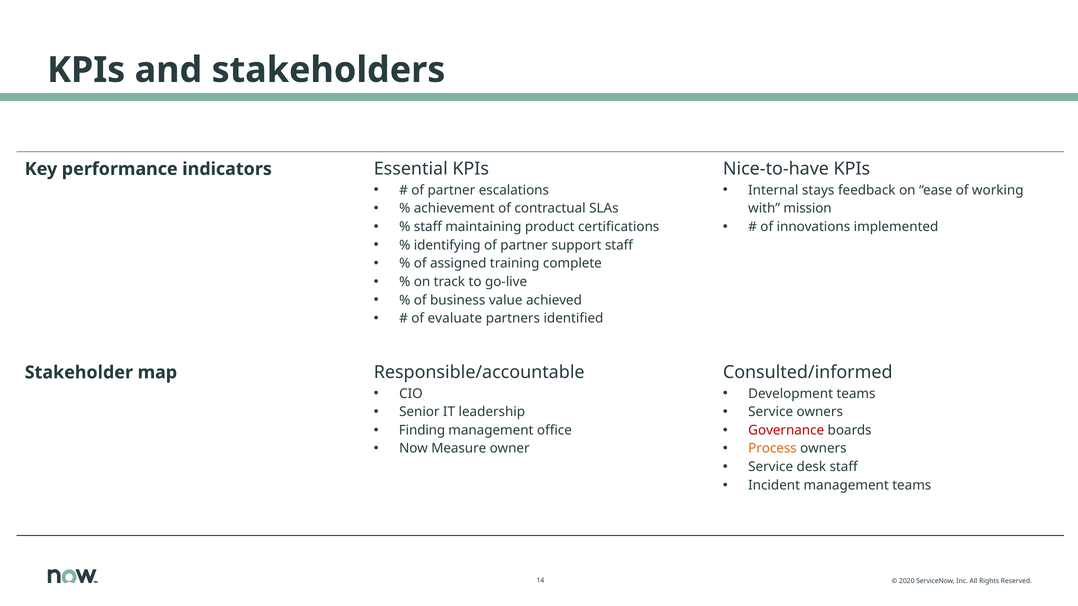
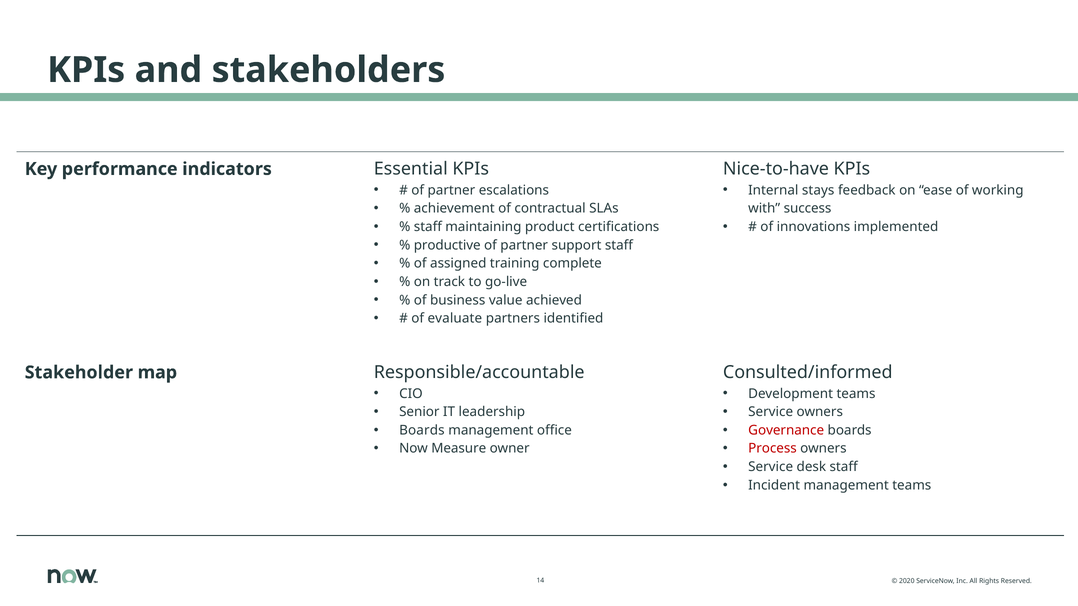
mission: mission -> success (808, 209)
identifying: identifying -> productive (447, 245)
Finding: Finding -> Boards (422, 431)
Process colour: orange -> red (772, 449)
